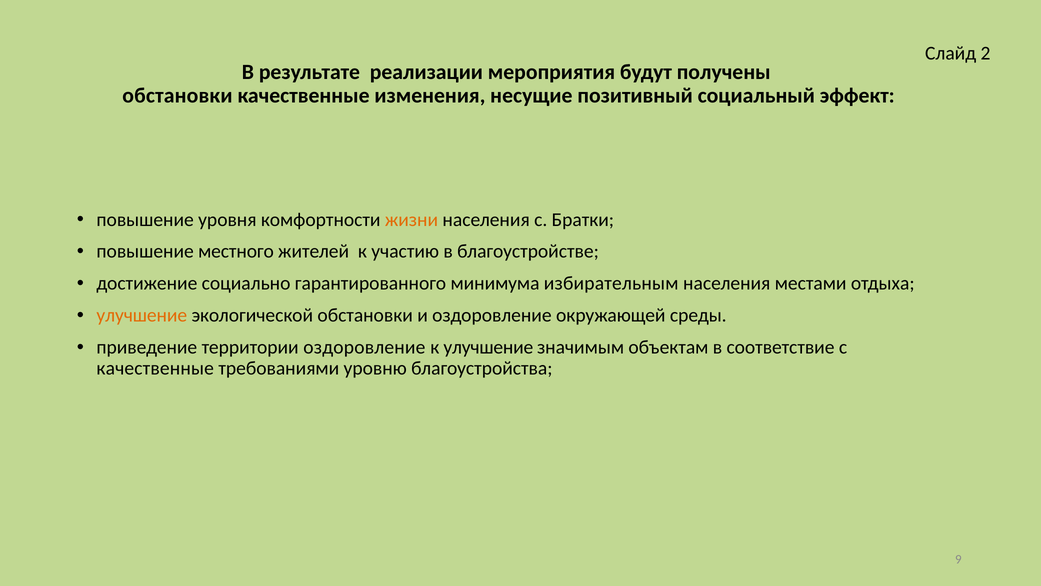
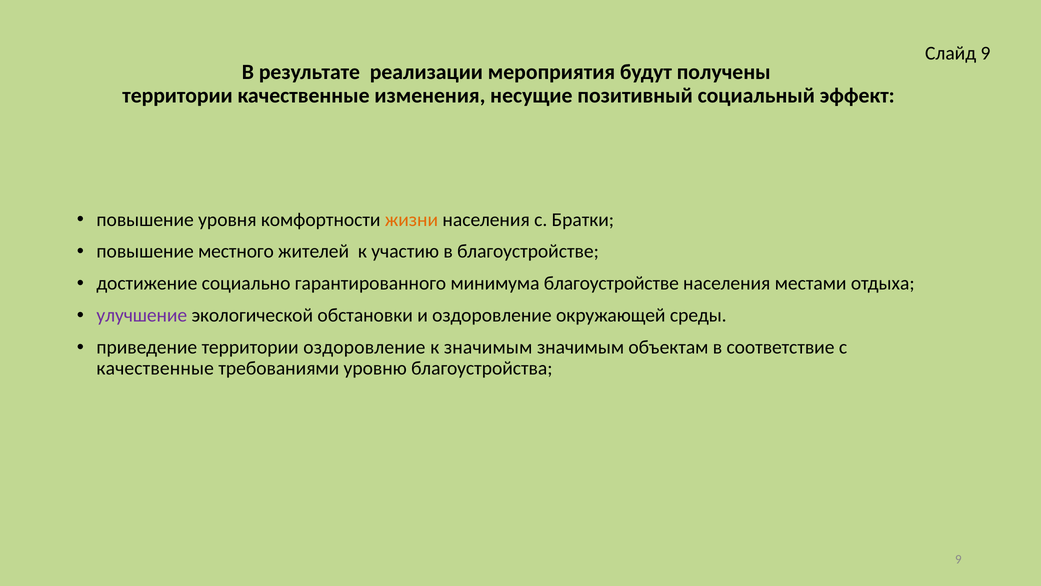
Слайд 2: 2 -> 9 (986, 53)
обстановки: обстановки -> территории (178, 95)
минимума избирательным: избирательным -> благоустройстве (611, 283)
улучшение colour: orange -> purple (142, 315)
к улучшение: улучшение -> значимым (488, 347)
